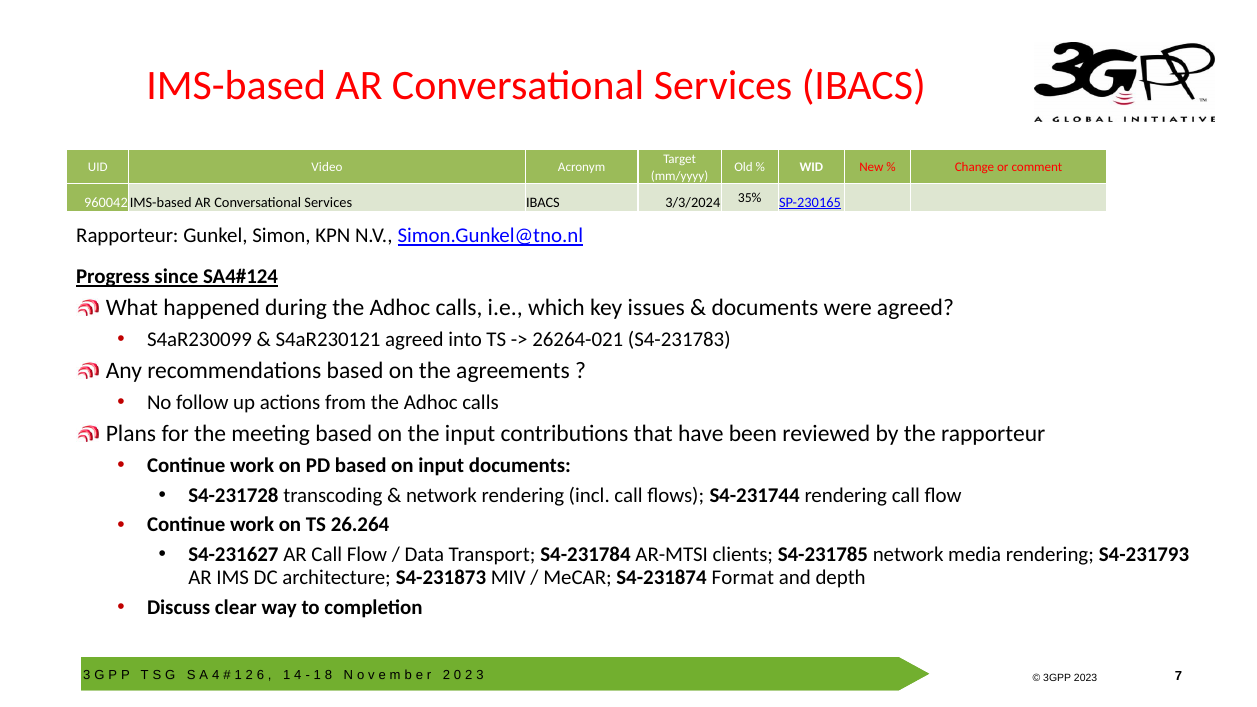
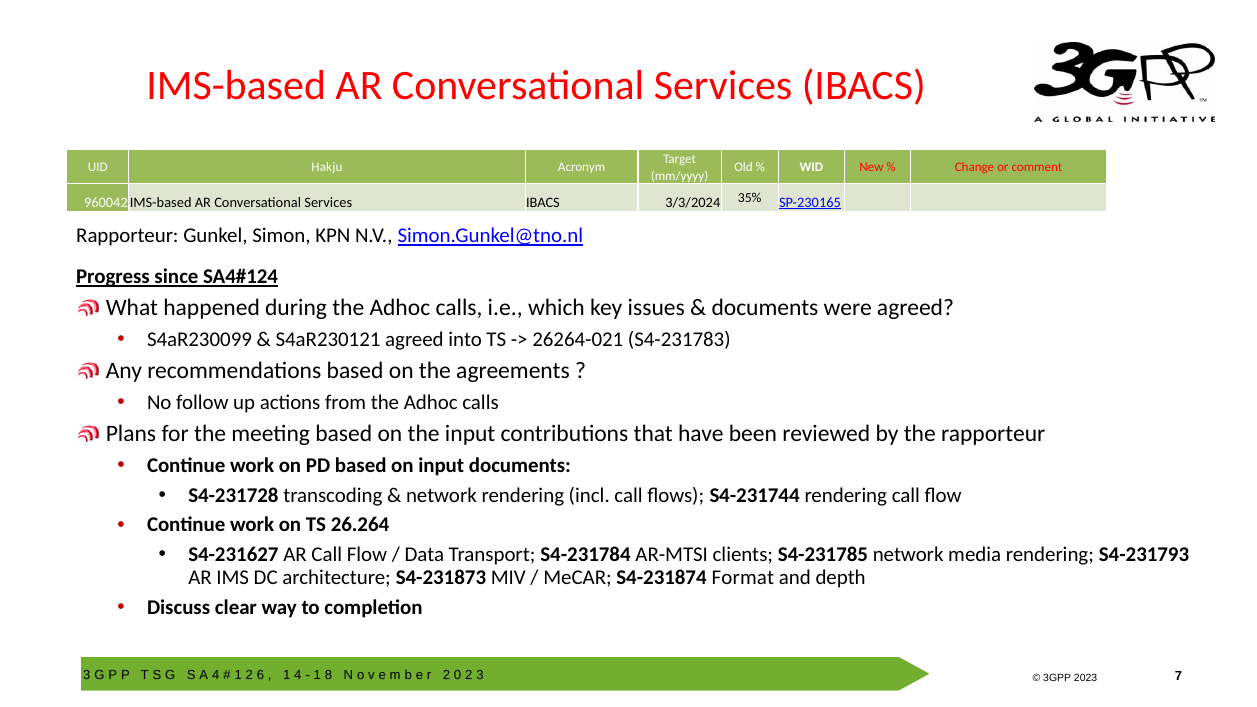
Video: Video -> Hakju (327, 168)
